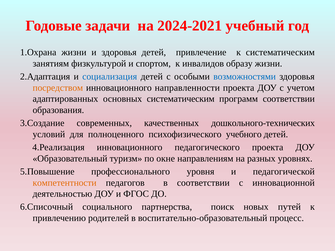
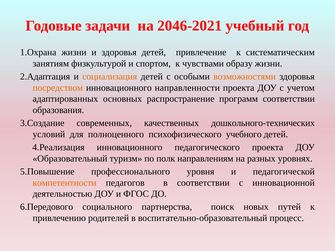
2024-2021: 2024-2021 -> 2046-2021 (190, 26)
инвалидов: инвалидов -> чувствами (203, 64)
социализация colour: blue -> orange (110, 77)
возможностями colour: blue -> orange (245, 77)
основных систематическим: систематическим -> распространение (181, 99)
окне: окне -> полк (166, 159)
6.Списочный: 6.Списочный -> 6.Передового (47, 207)
